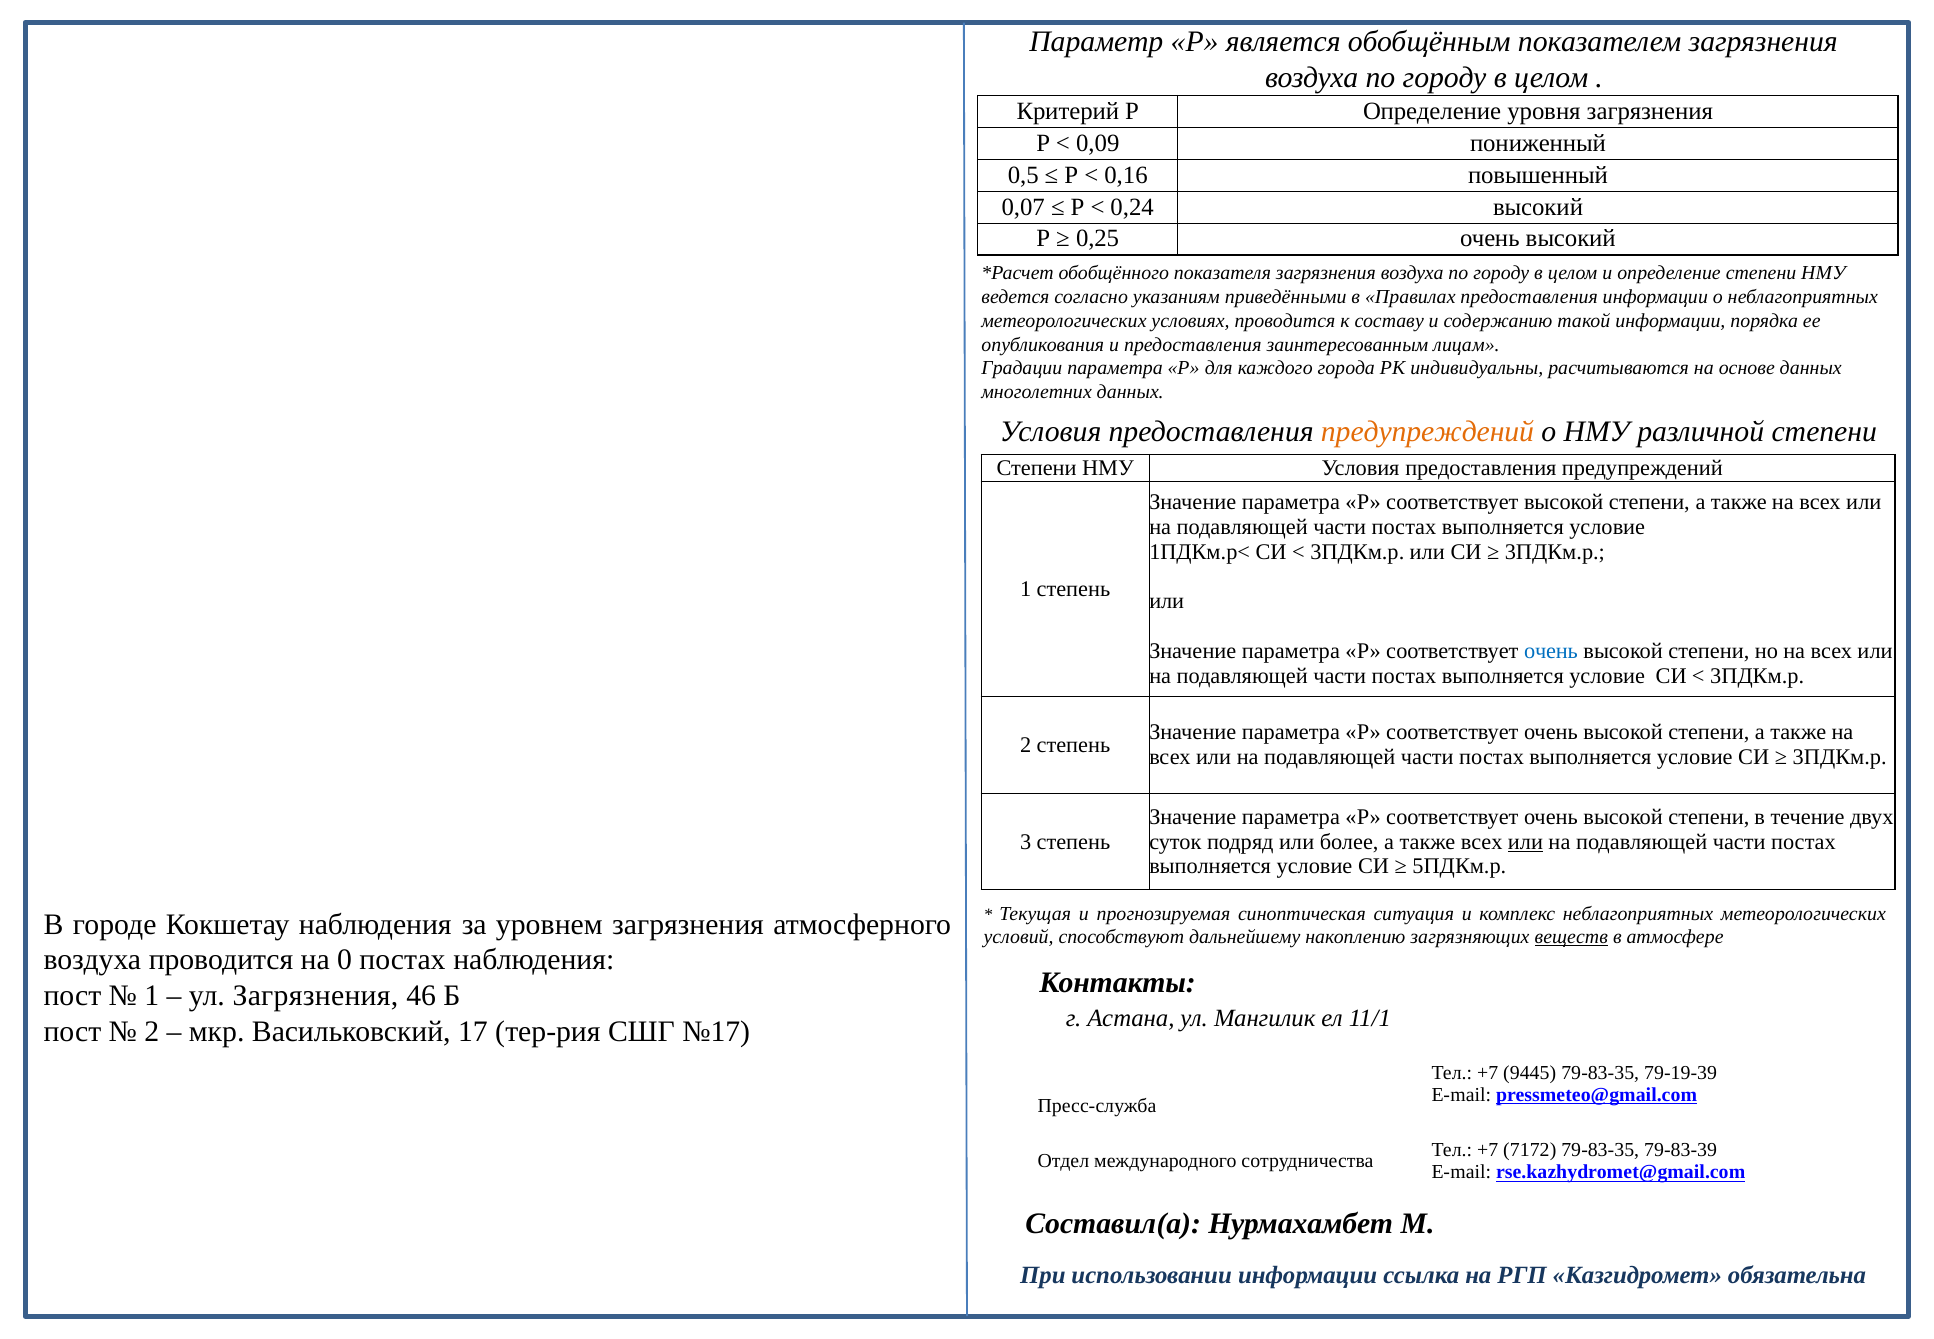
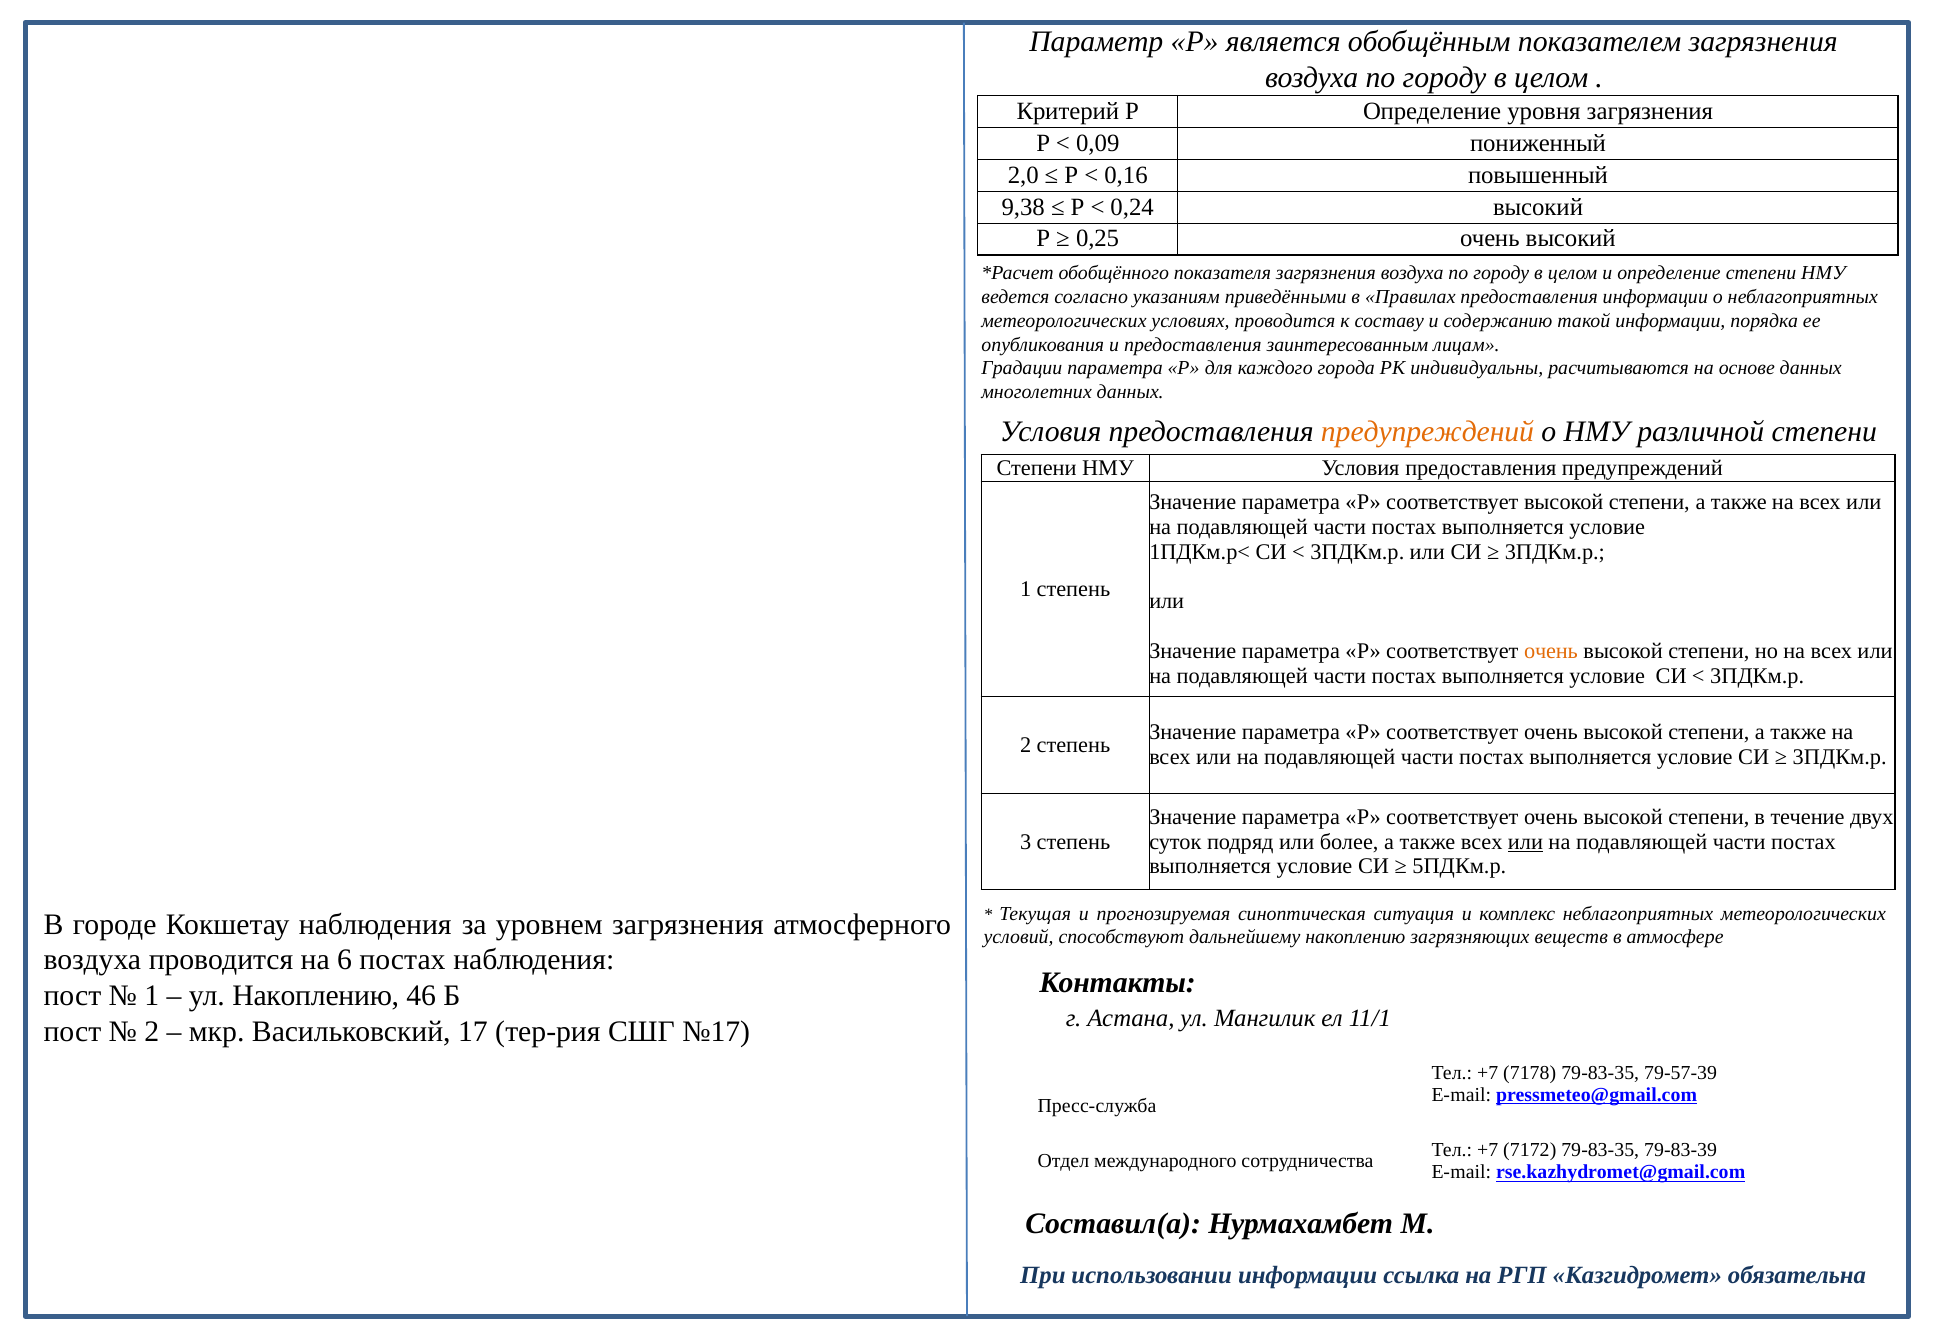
0,5: 0,5 -> 2,0 (1023, 175)
0,07: 0,07 -> 9,38 (1023, 207)
очень colour: blue -> orange (1551, 651)
веществ underline: present -> none (1571, 937)
0: 0 -> 6 (345, 960)
ул Загрязнения: Загрязнения -> Накоплению (316, 996)
9445: 9445 -> 7178 (1530, 1073)
79-19-39: 79-19-39 -> 79-57-39 (1681, 1073)
